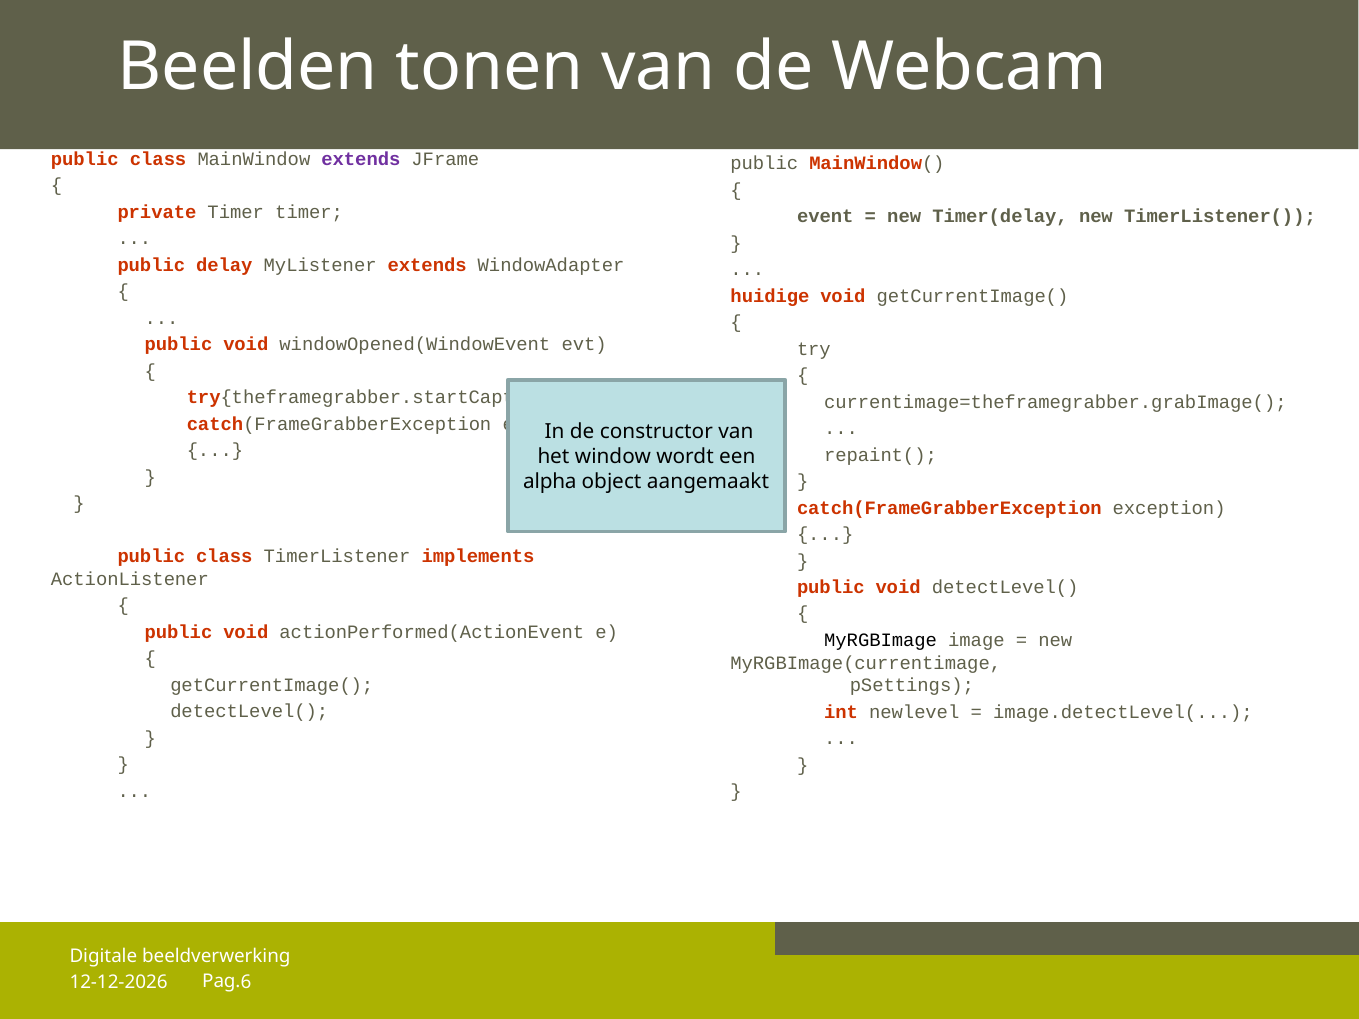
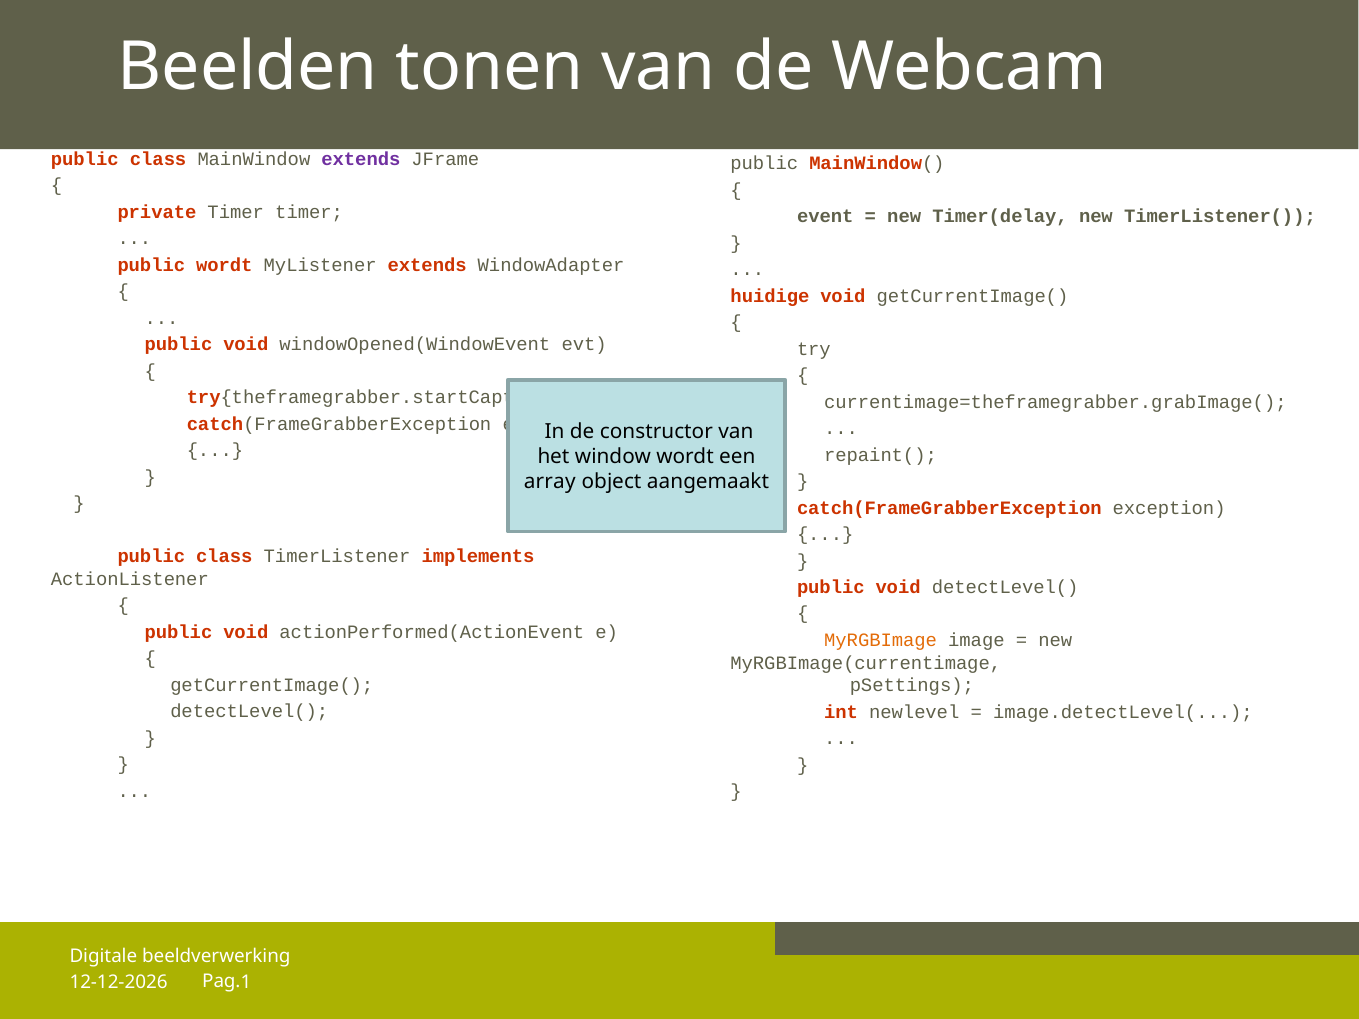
public delay: delay -> wordt (224, 265)
alpha: alpha -> array (550, 482)
MyRGBImage colour: black -> orange (881, 640)
6: 6 -> 1 (246, 983)
